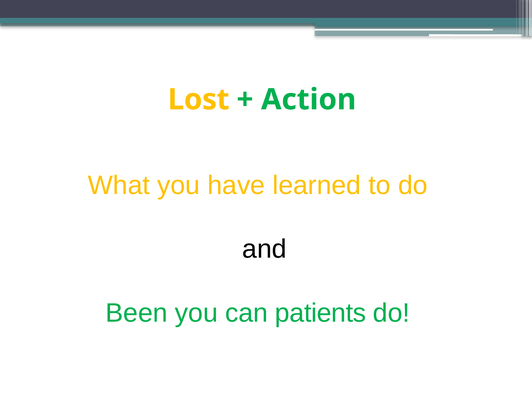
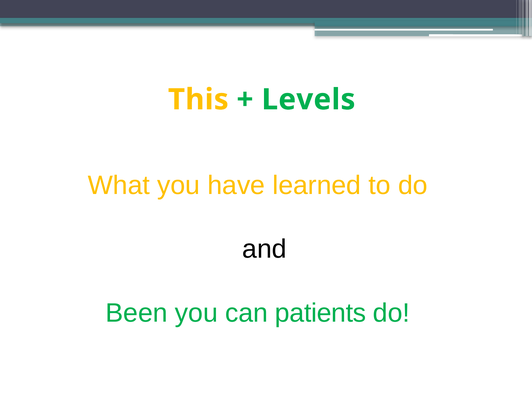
Lost: Lost -> This (198, 100)
Action: Action -> Levels (308, 100)
